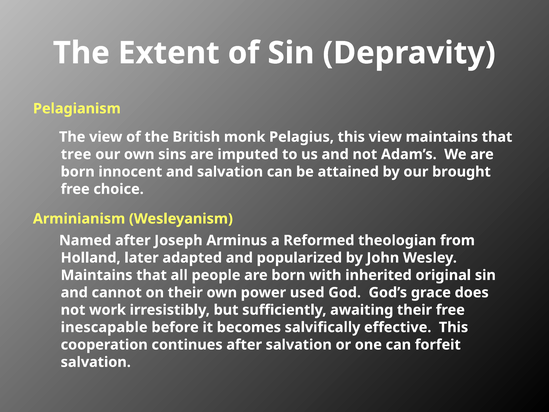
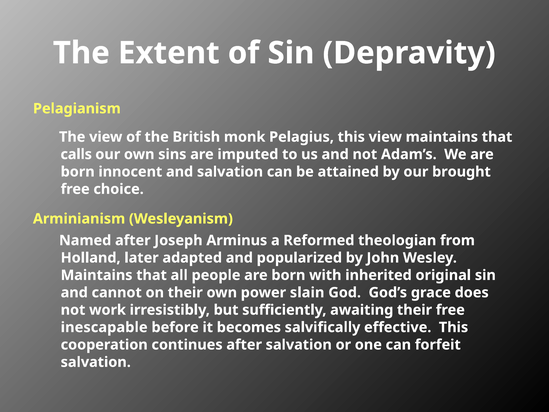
tree: tree -> calls (76, 154)
used: used -> slain (307, 292)
